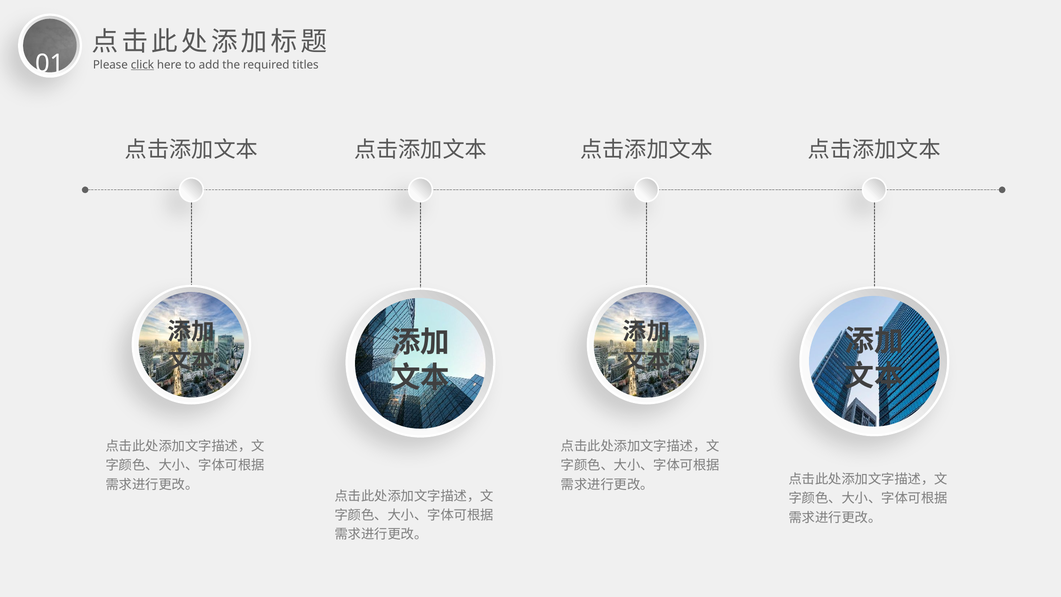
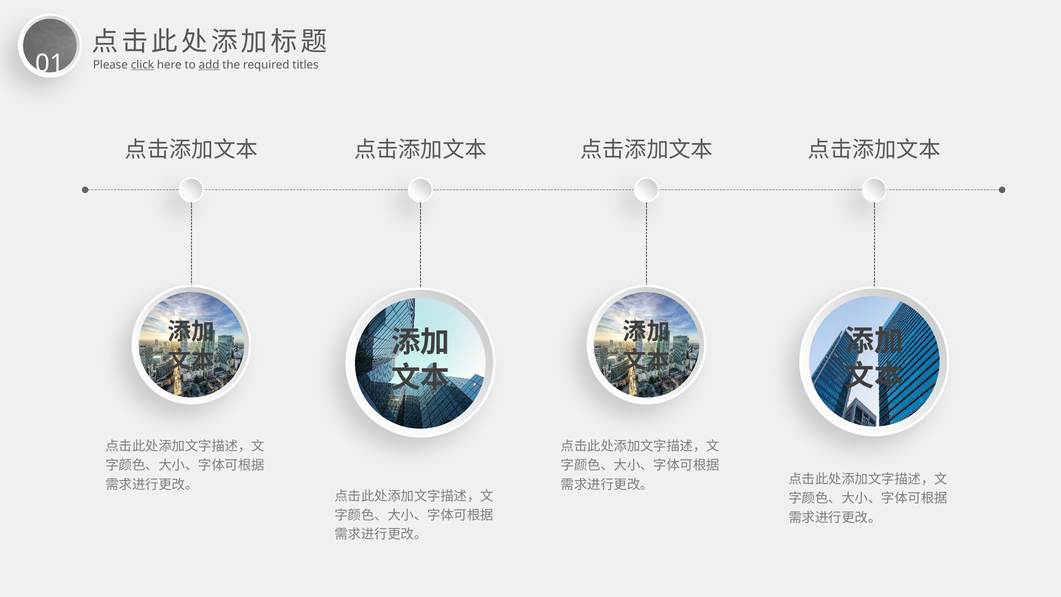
add underline: none -> present (209, 65)
